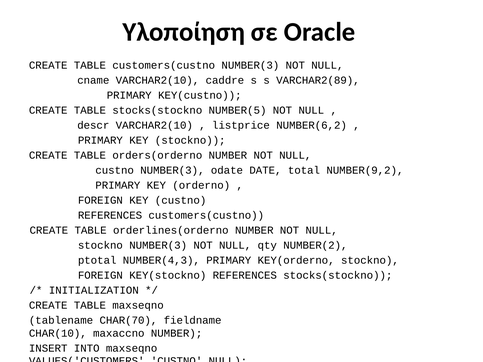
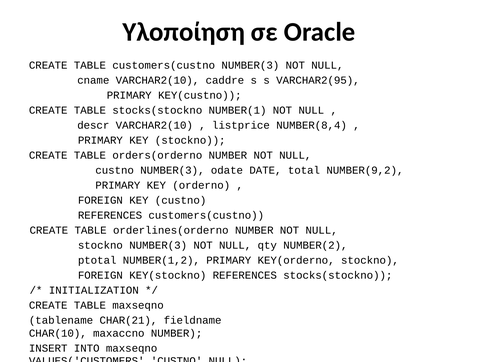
VARCHAR2(89: VARCHAR2(89 -> VARCHAR2(95 (318, 80)
NUMBER(5: NUMBER(5 -> NUMBER(1 (238, 110)
NUMBER(6,2: NUMBER(6,2 -> NUMBER(8,4 (312, 125)
NUMBER(4,3: NUMBER(4,3 -> NUMBER(1,2 (161, 260)
CHAR(70: CHAR(70 -> CHAR(21 (128, 321)
